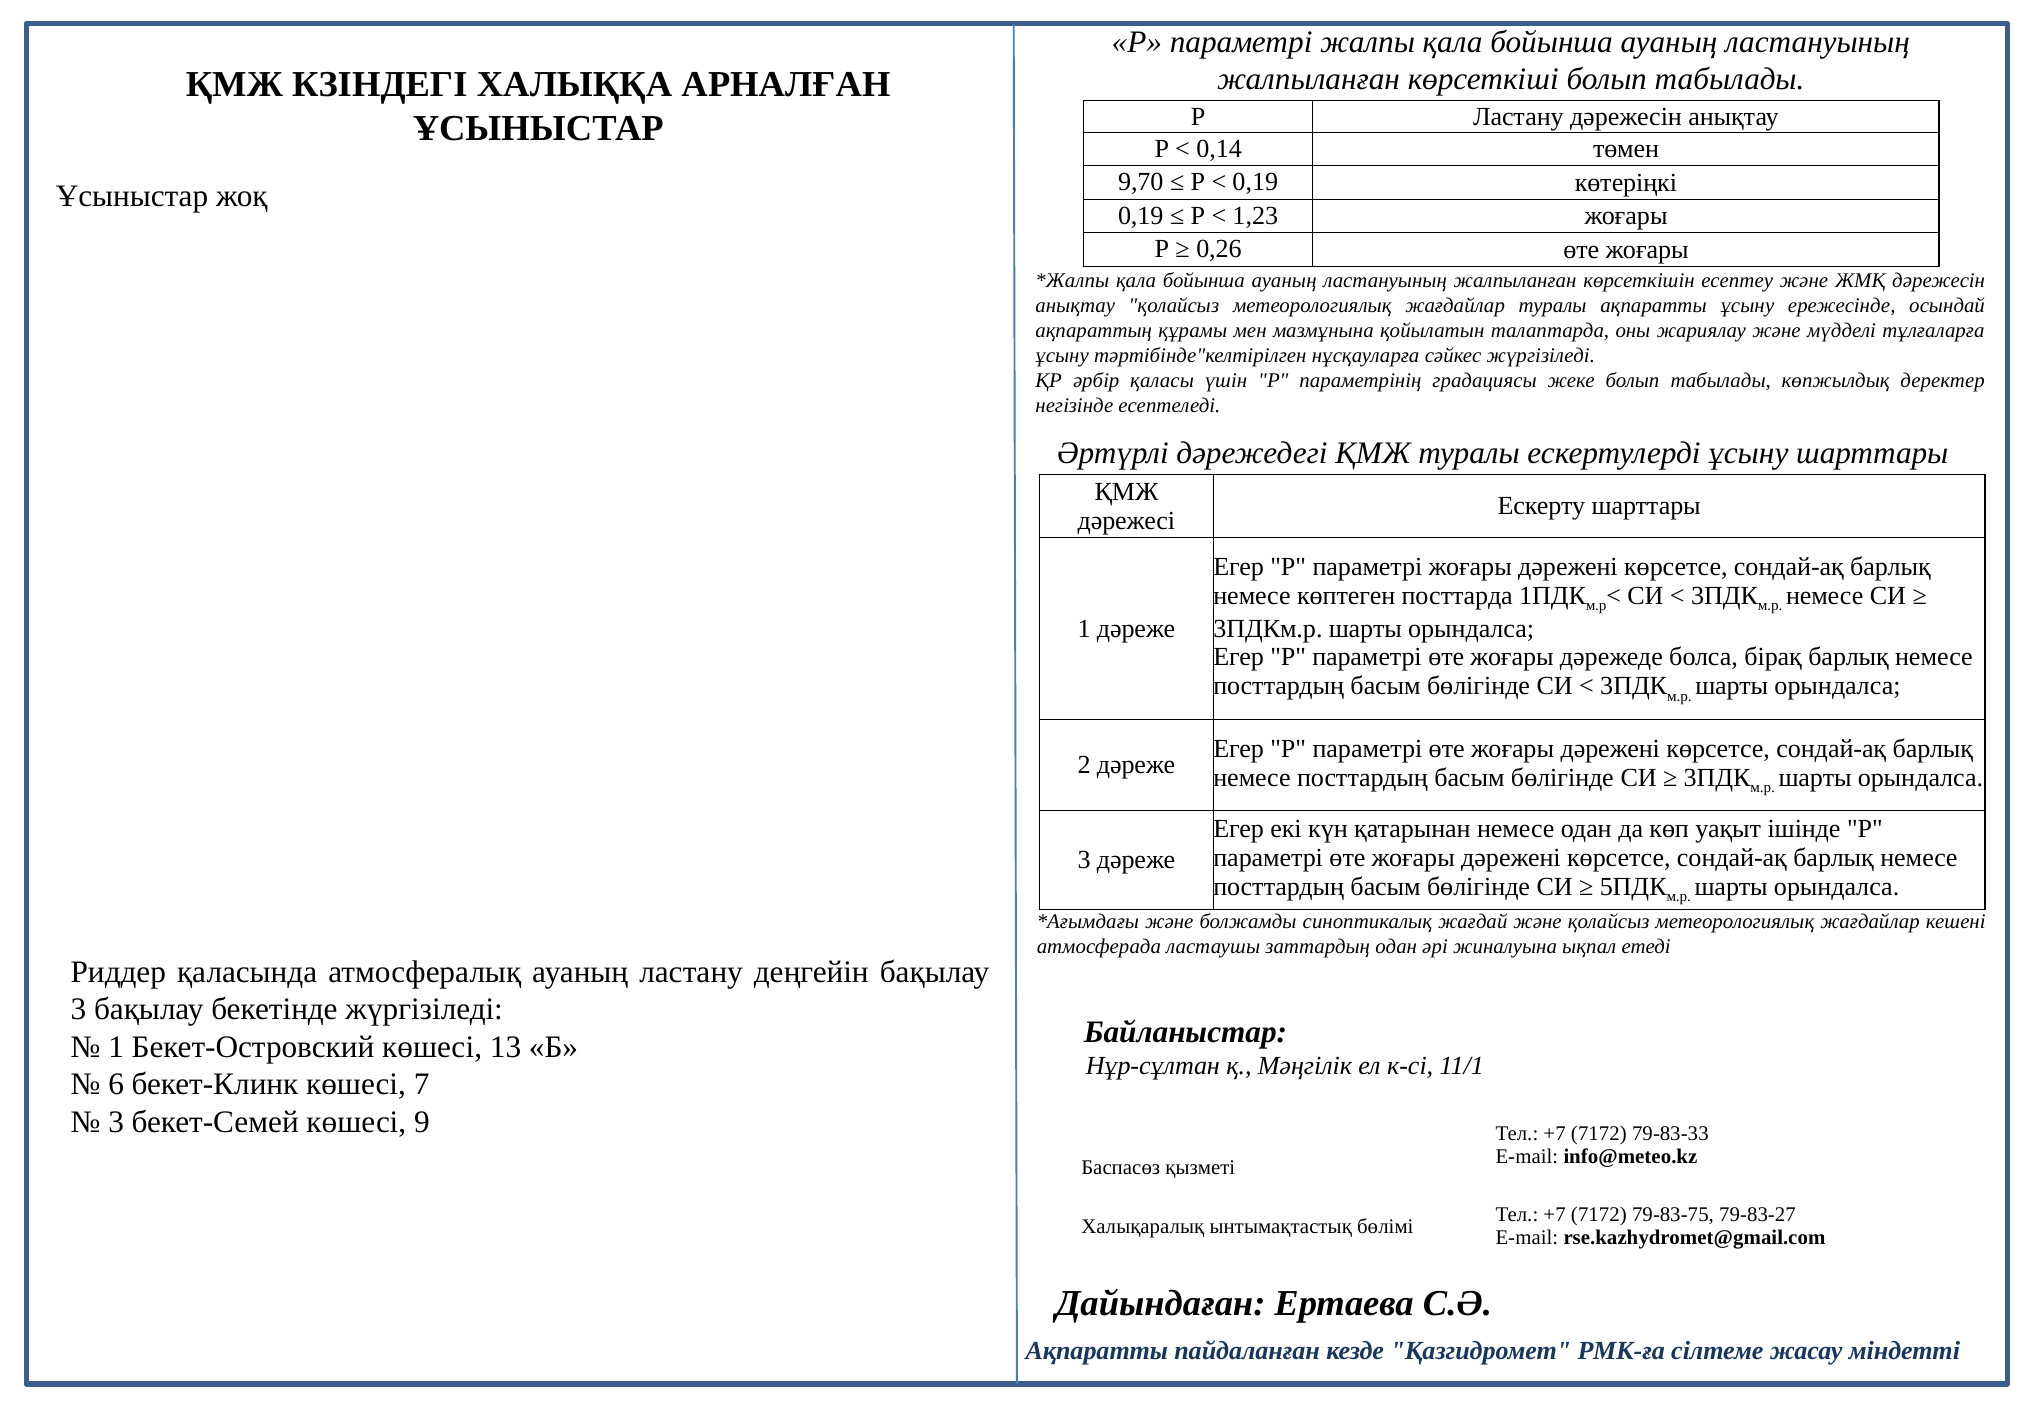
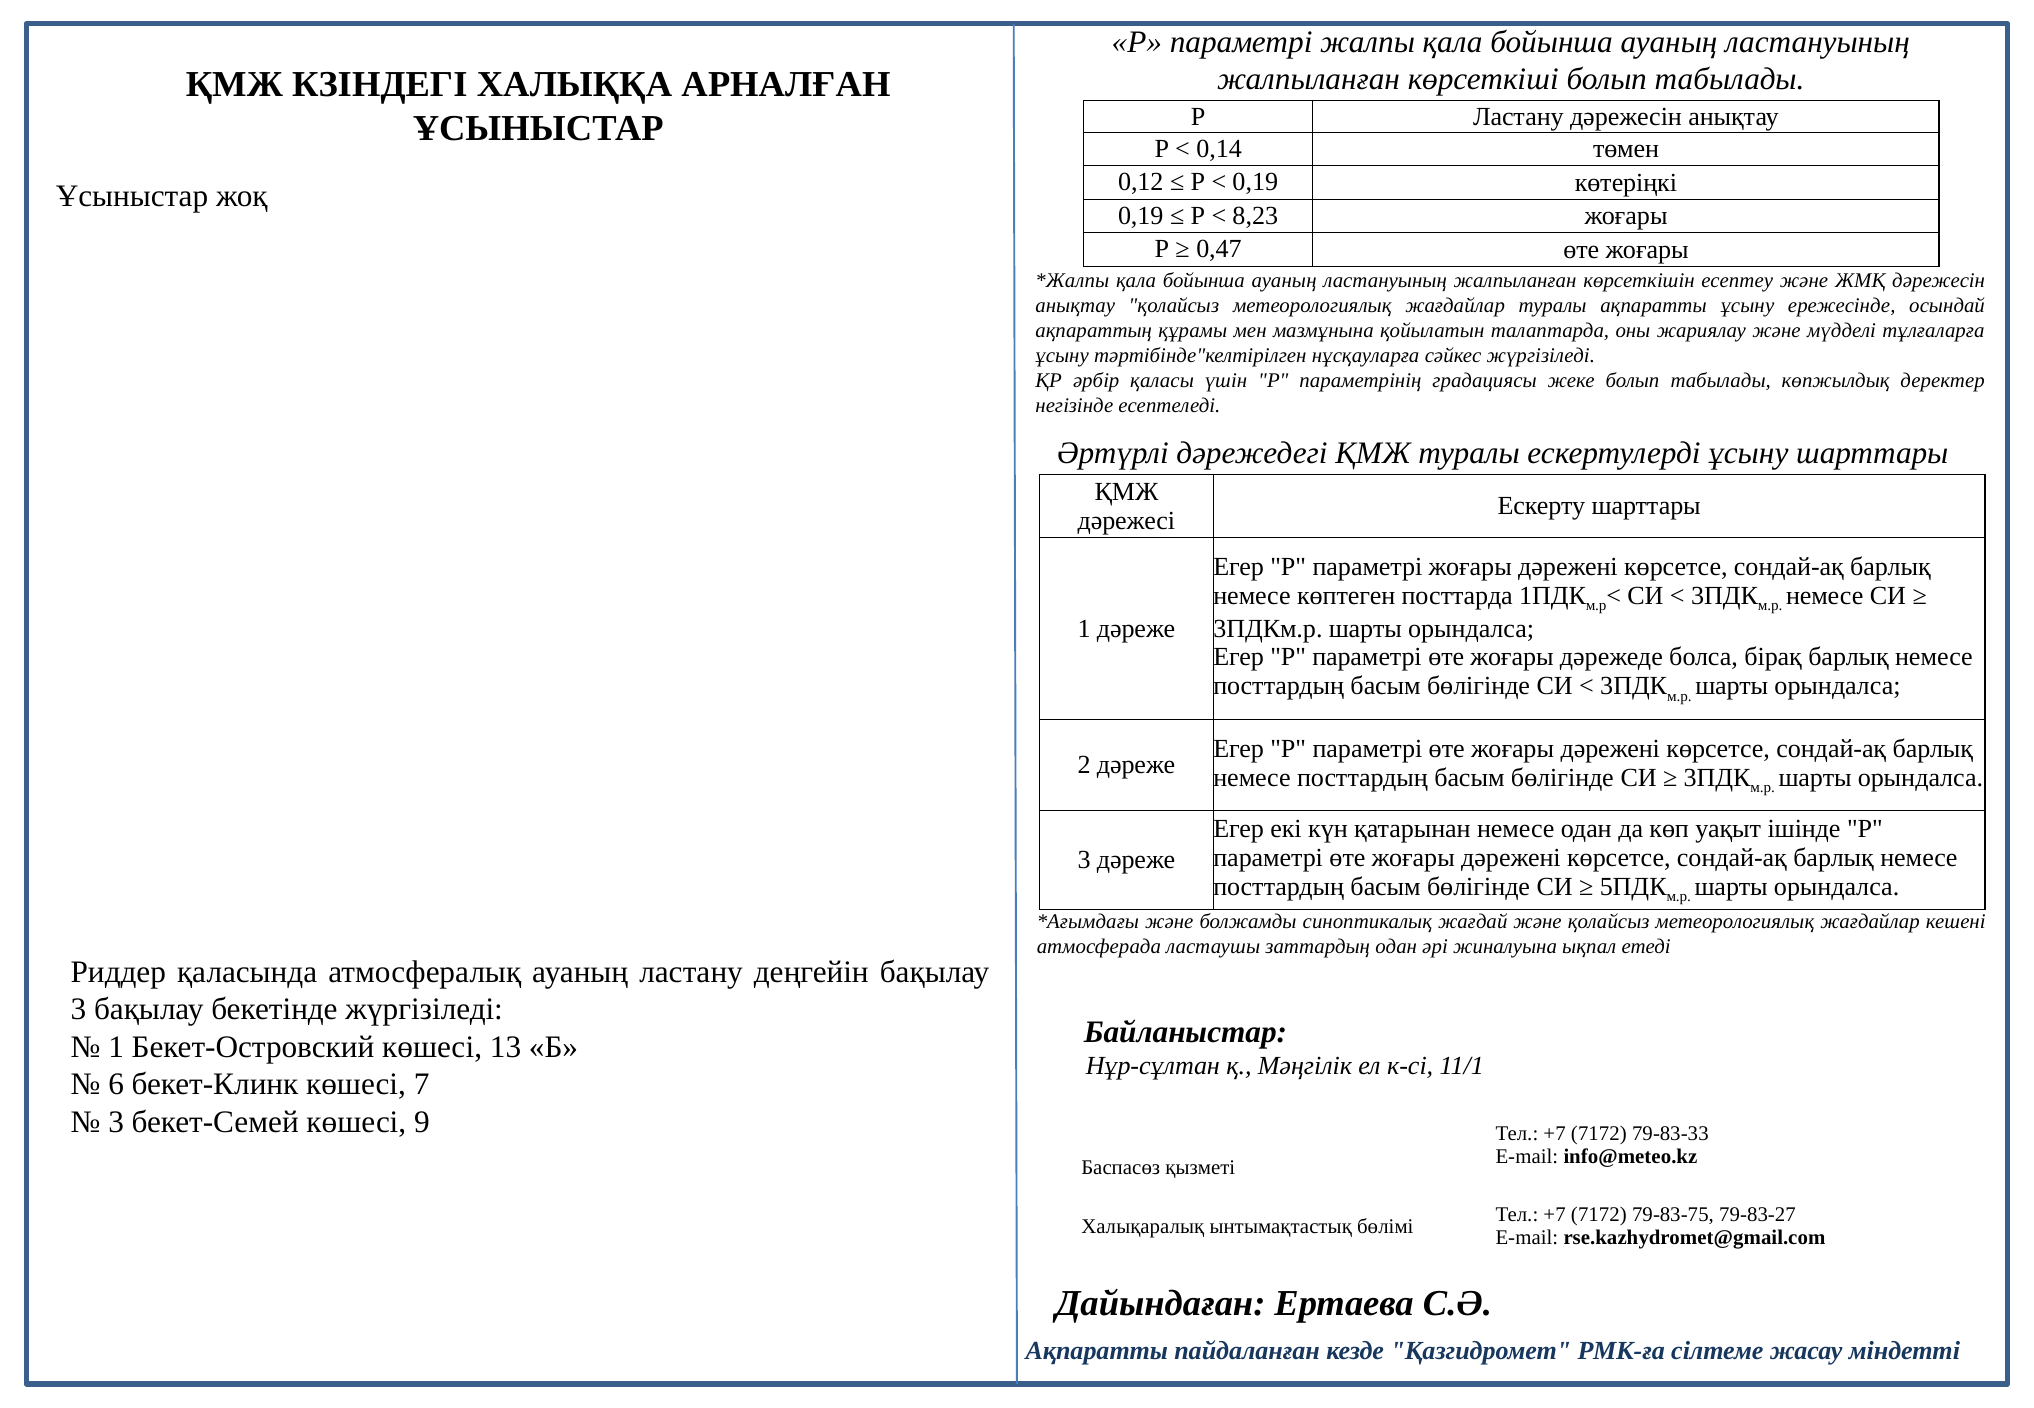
9,70: 9,70 -> 0,12 (1141, 182)
1,23: 1,23 -> 8,23 (1255, 216)
0,26: 0,26 -> 0,47 (1219, 249)
